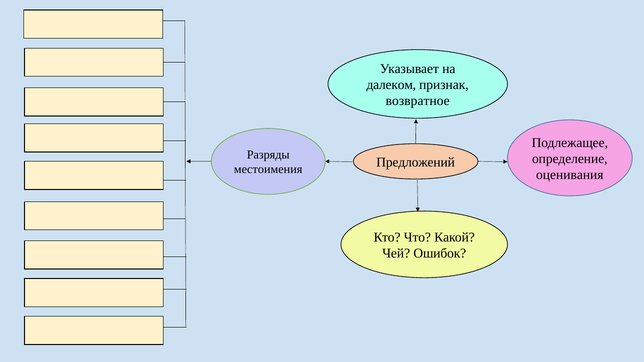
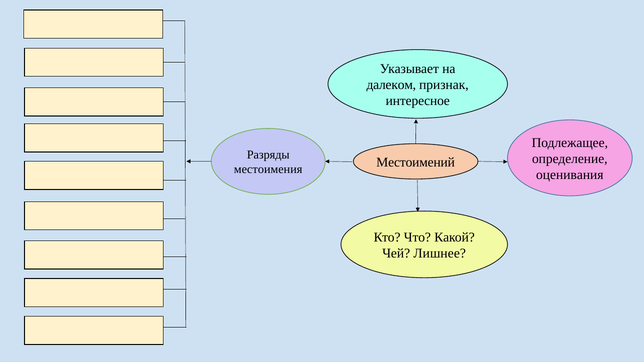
возвратное: возвратное -> интересное (418, 101)
Предложений: Предложений -> Местоимений (416, 162)
Ошибок: Ошибок -> Лишнее (440, 254)
